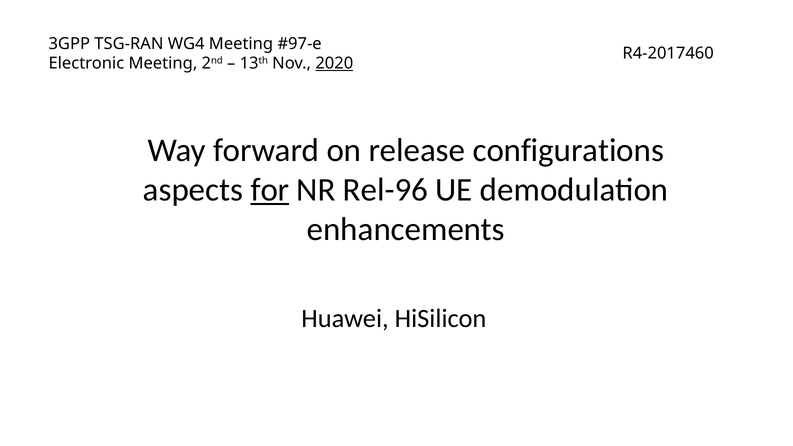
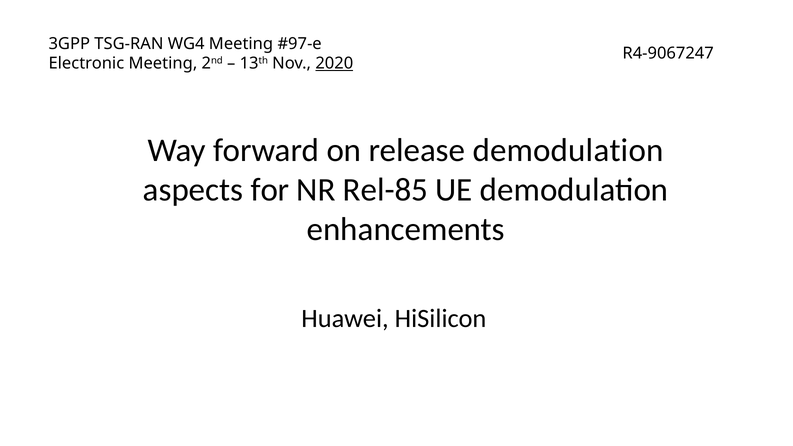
R4-2017460: R4-2017460 -> R4-9067247 (668, 53)
release configurations: configurations -> demodulation (568, 150)
for underline: present -> none (270, 190)
Rel-96: Rel-96 -> Rel-85 (385, 190)
